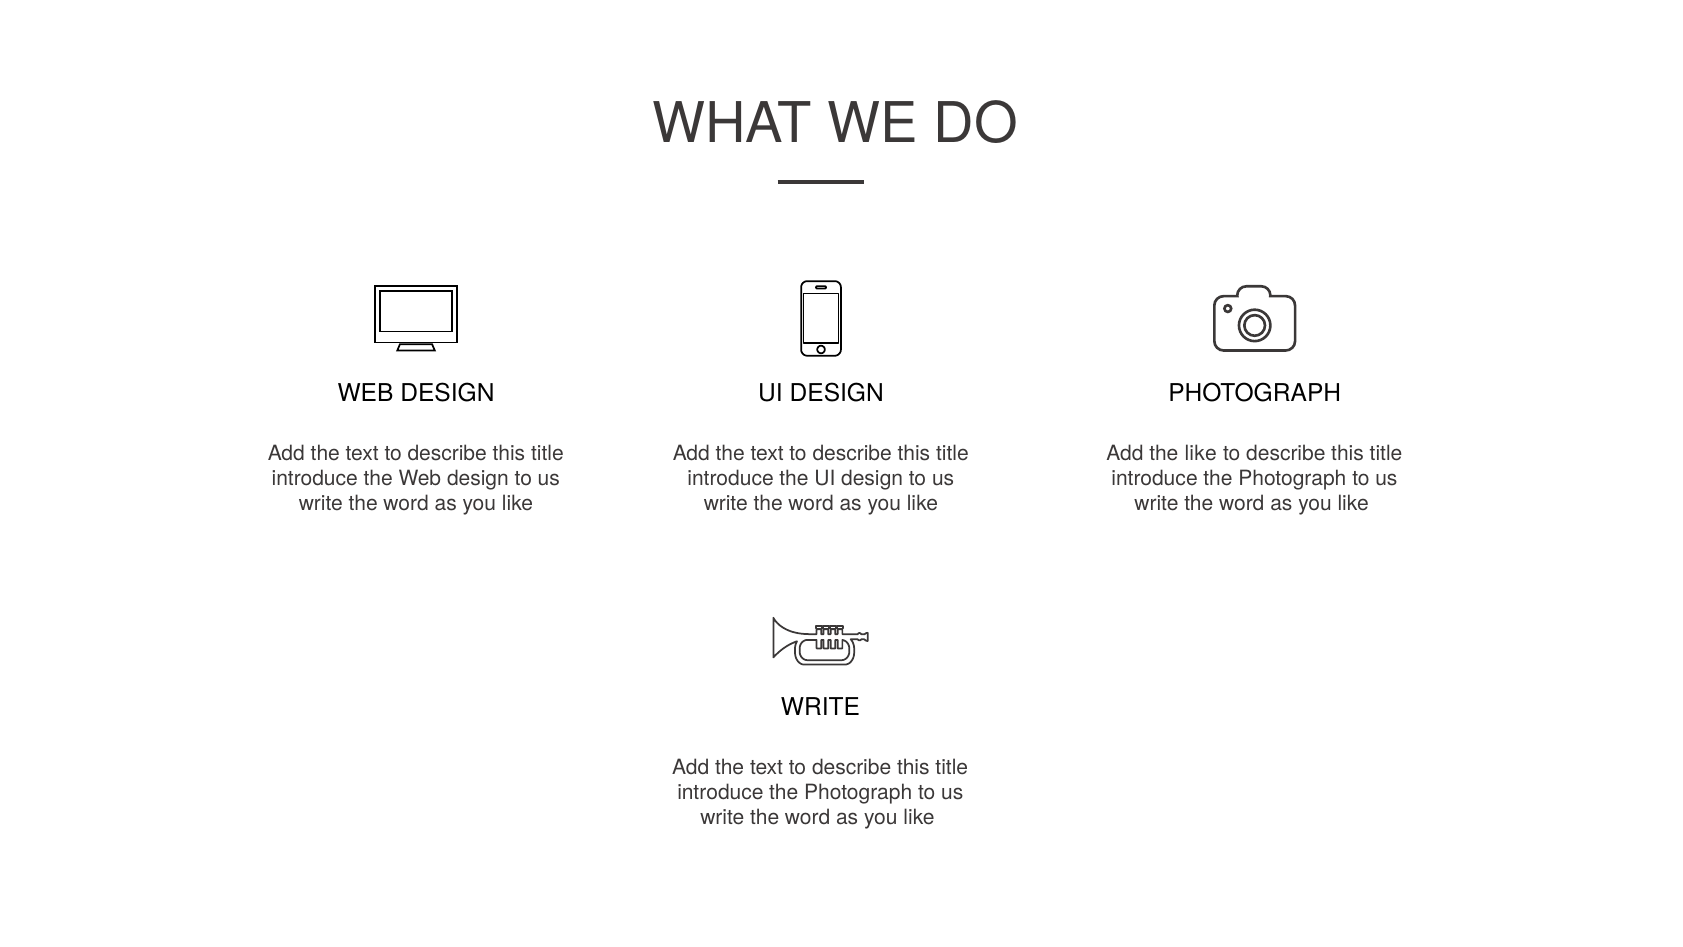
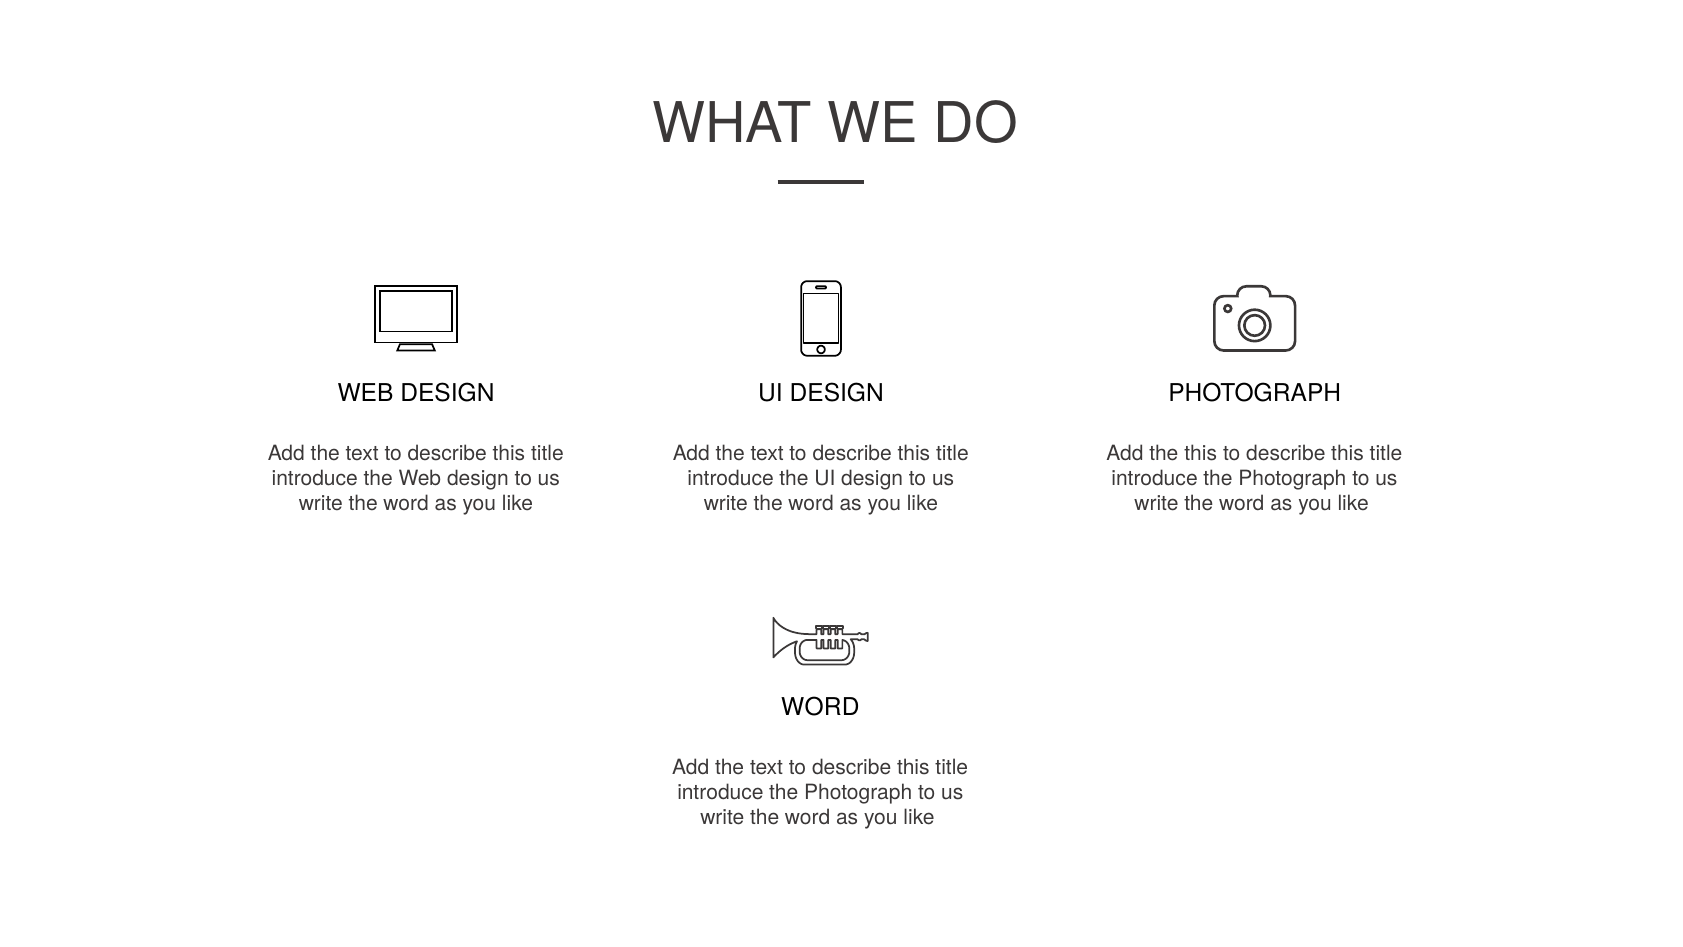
the like: like -> this (1201, 453)
WRITE: WRITE -> WORD (820, 707)
